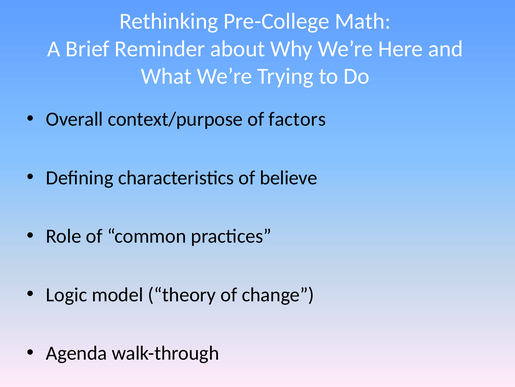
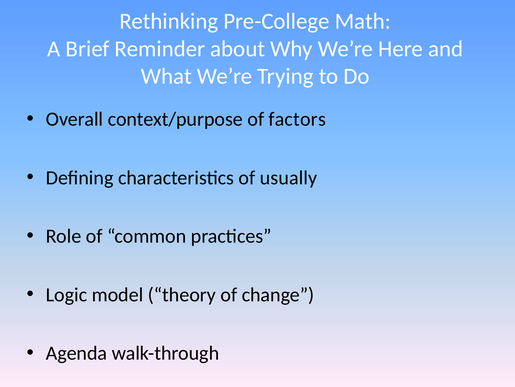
believe: believe -> usually (288, 177)
